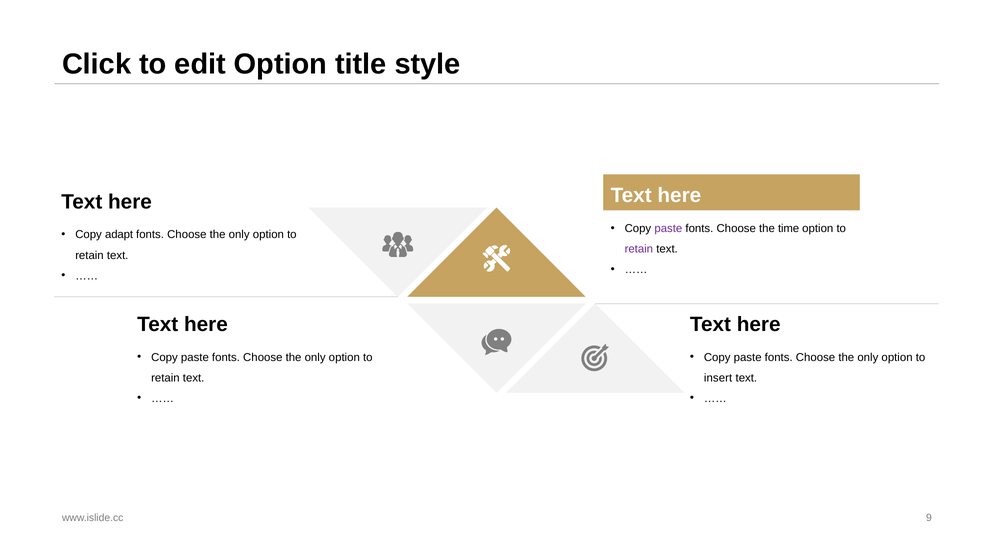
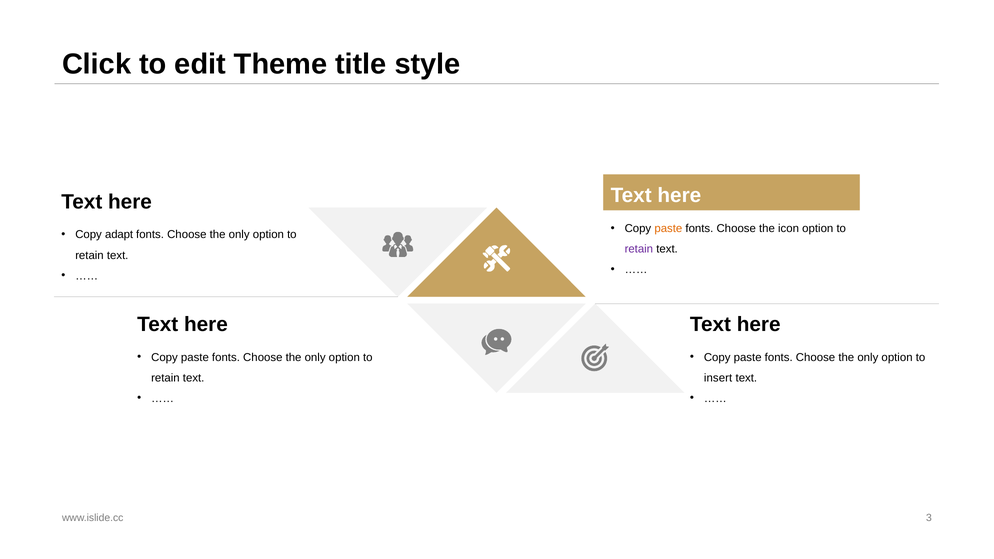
edit Option: Option -> Theme (281, 64)
paste colour: purple -> orange (668, 229)
time: time -> icon (789, 229)
9: 9 -> 3 (929, 518)
